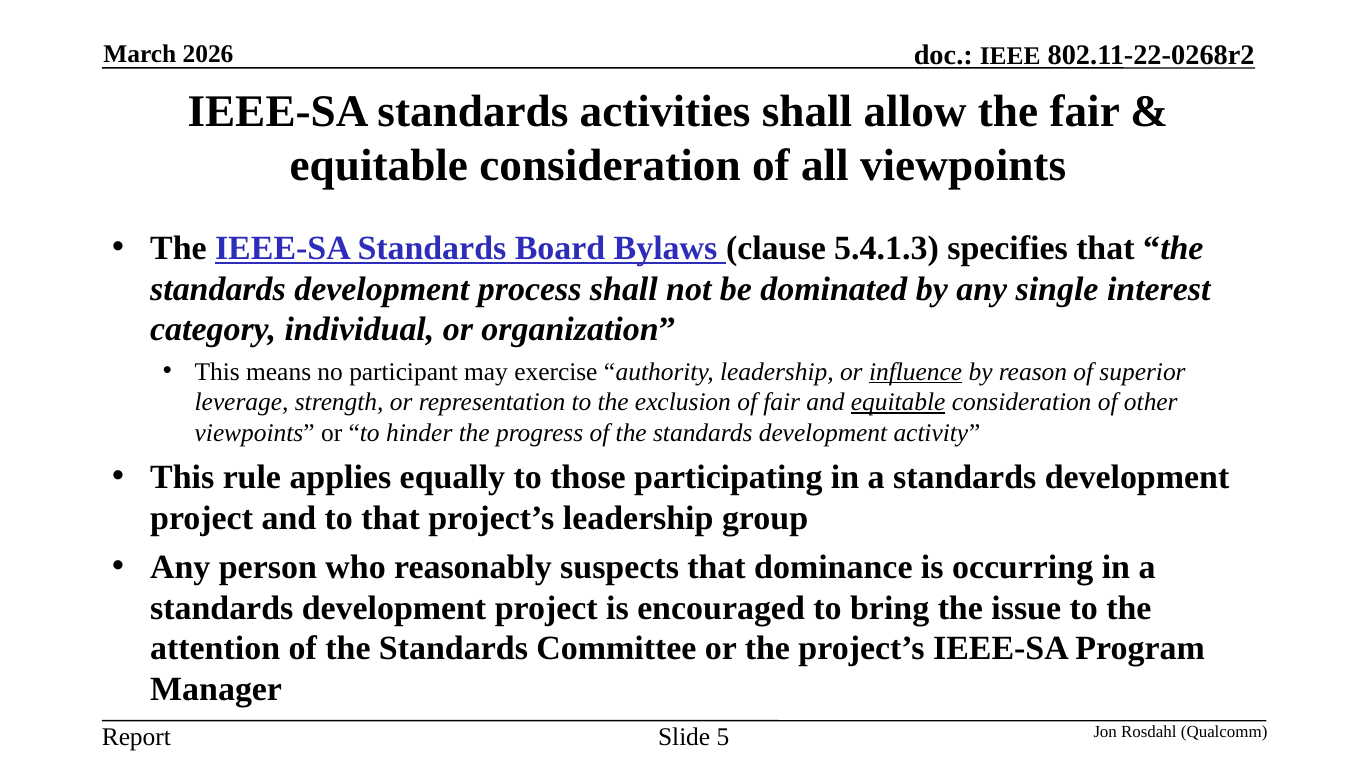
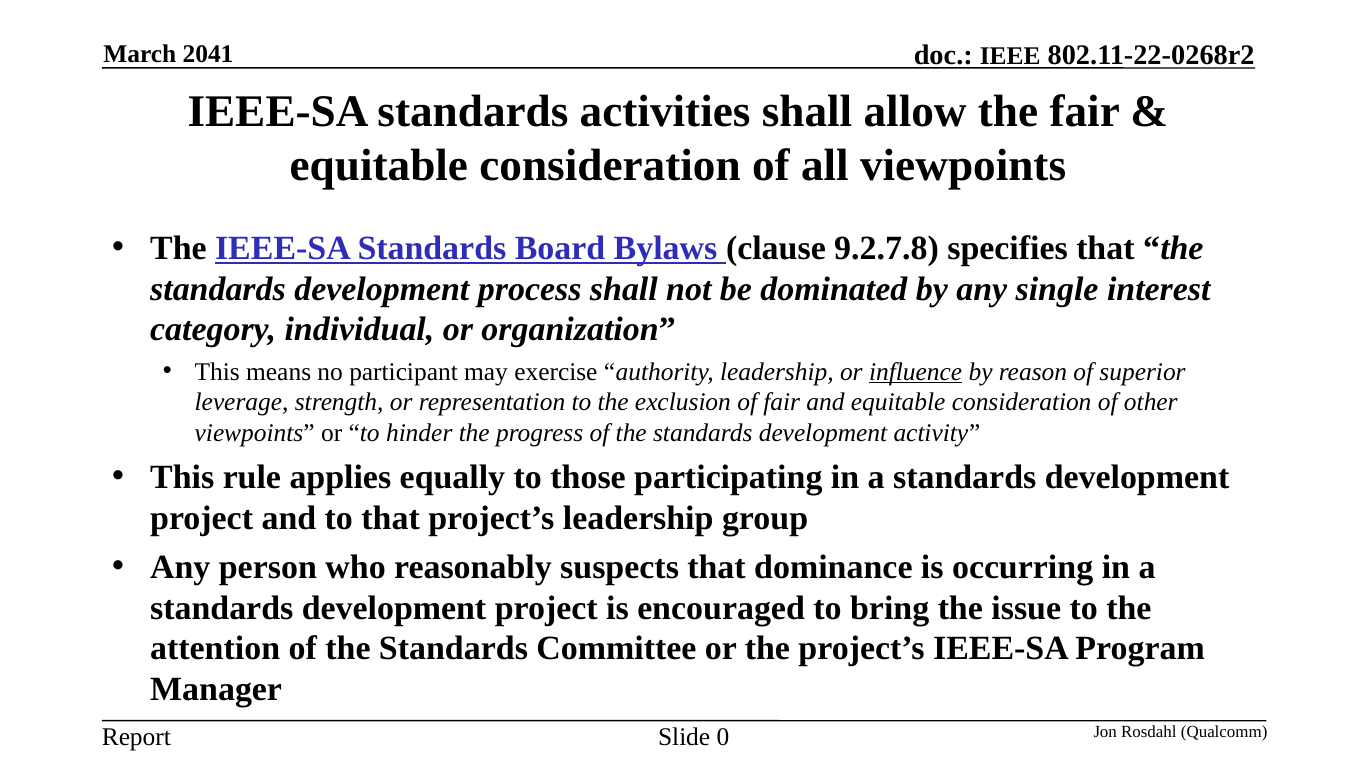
2026: 2026 -> 2041 (208, 54)
5.4.1.3: 5.4.1.3 -> 9.2.7.8 (887, 248)
equitable underline: present -> none (898, 402)
5: 5 -> 0 (723, 738)
